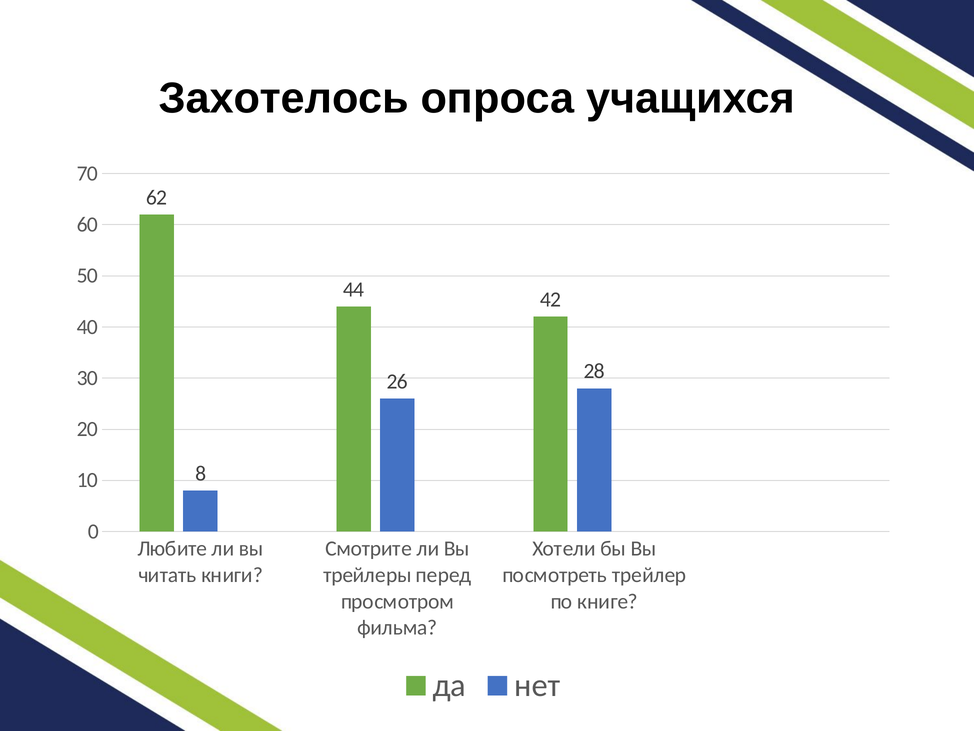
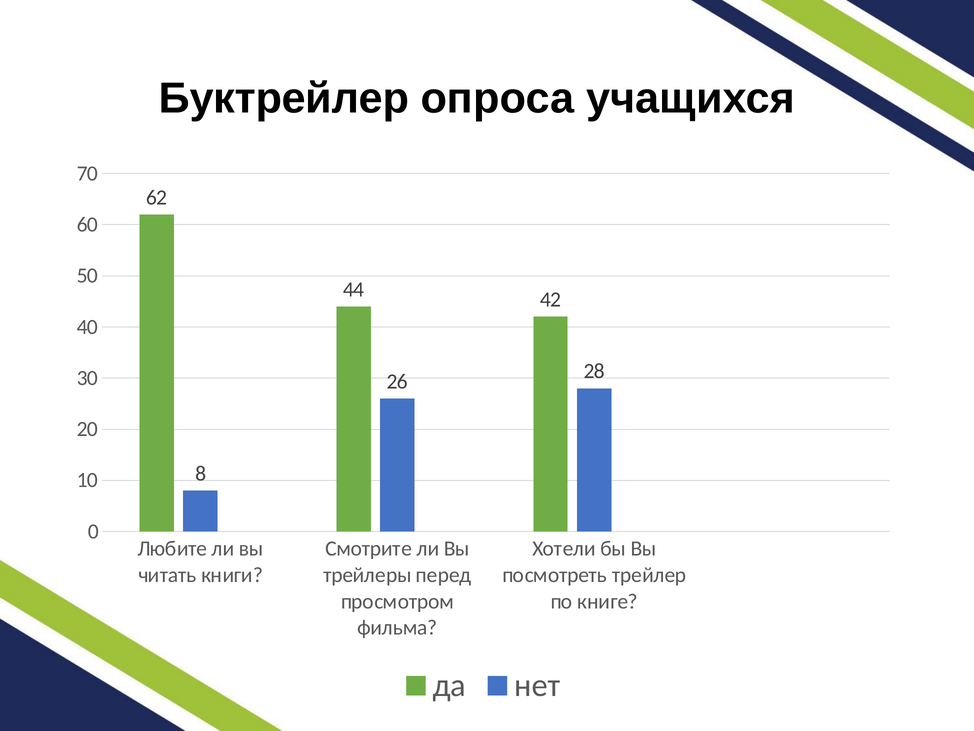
Захотелось: Захотелось -> Буктрейлер (284, 98)
